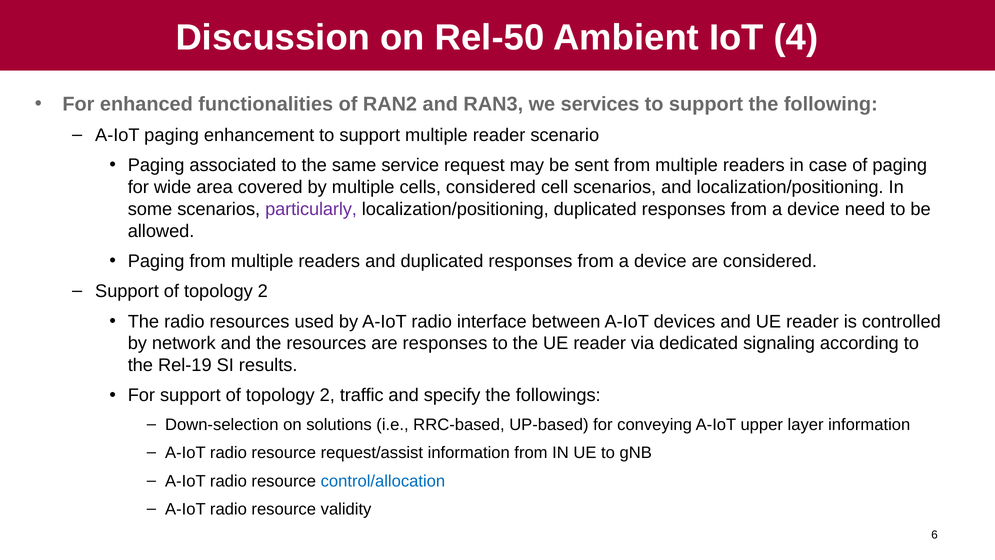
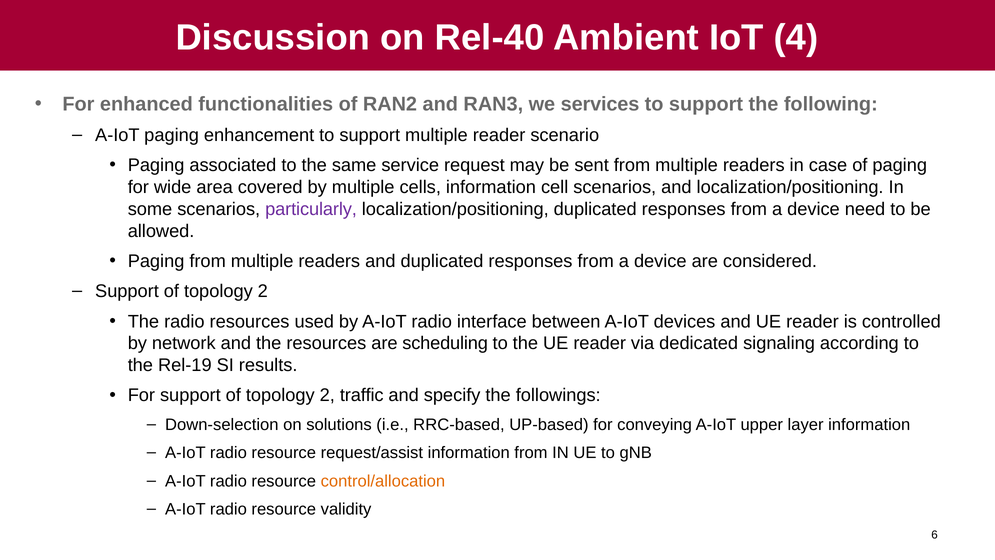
Rel-50: Rel-50 -> Rel-40 (490, 38)
cells considered: considered -> information (491, 187)
are responses: responses -> scheduling (445, 343)
control/allocation colour: blue -> orange (383, 481)
